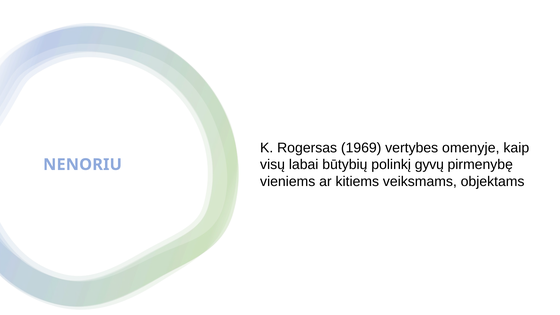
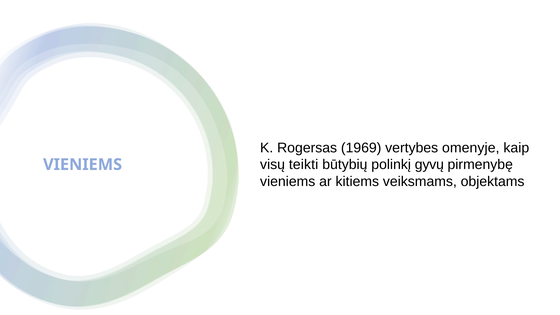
labai: labai -> teikti (304, 165)
NENORIU: NENORIU -> VIENIEMS (83, 165)
